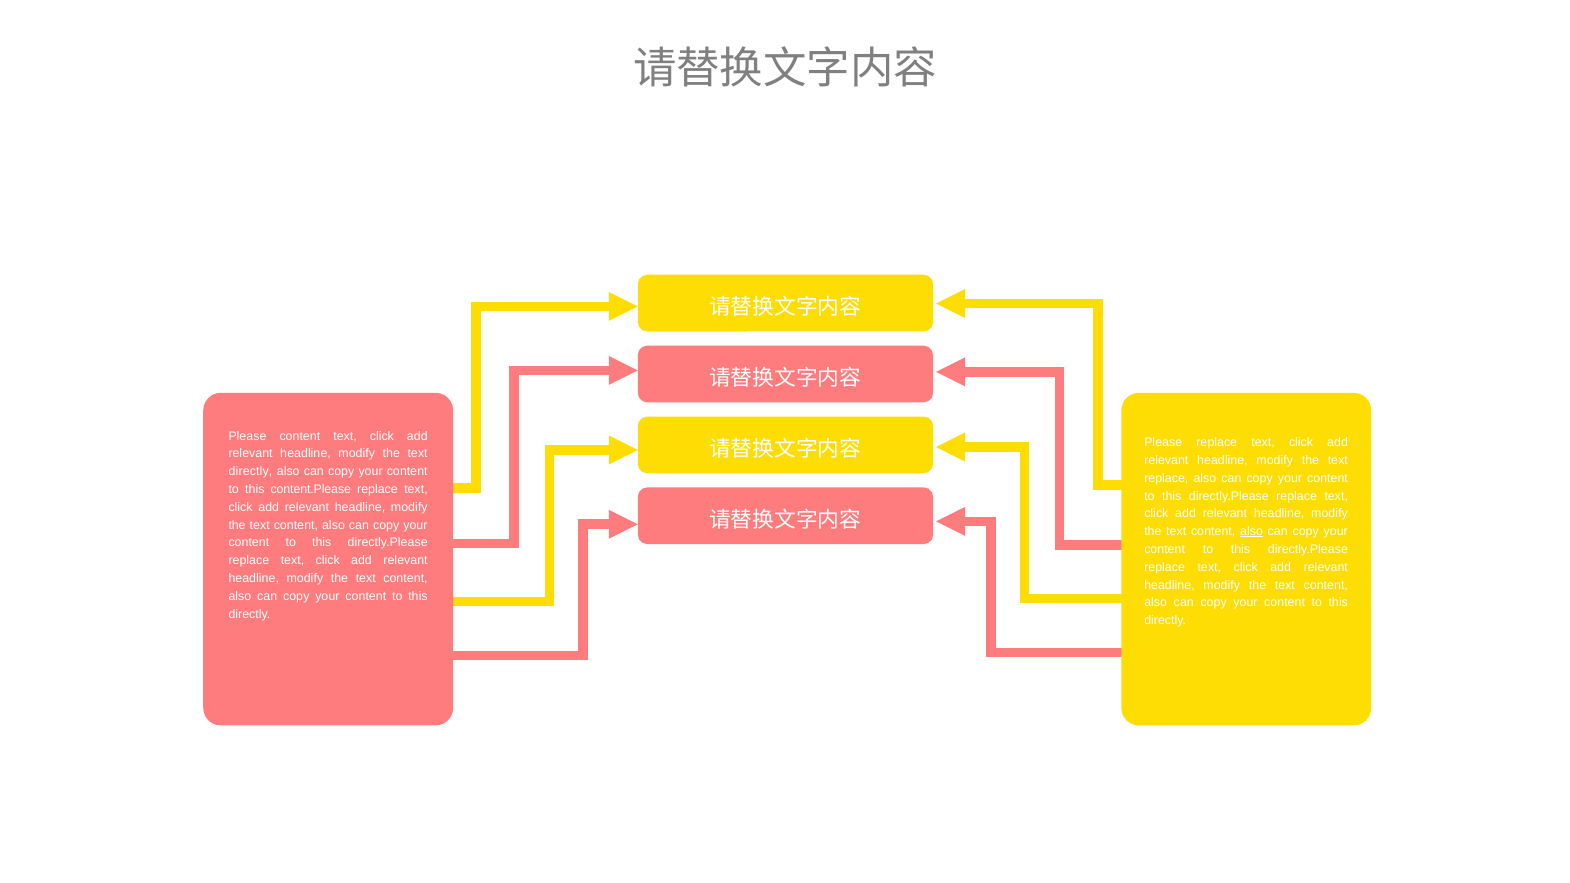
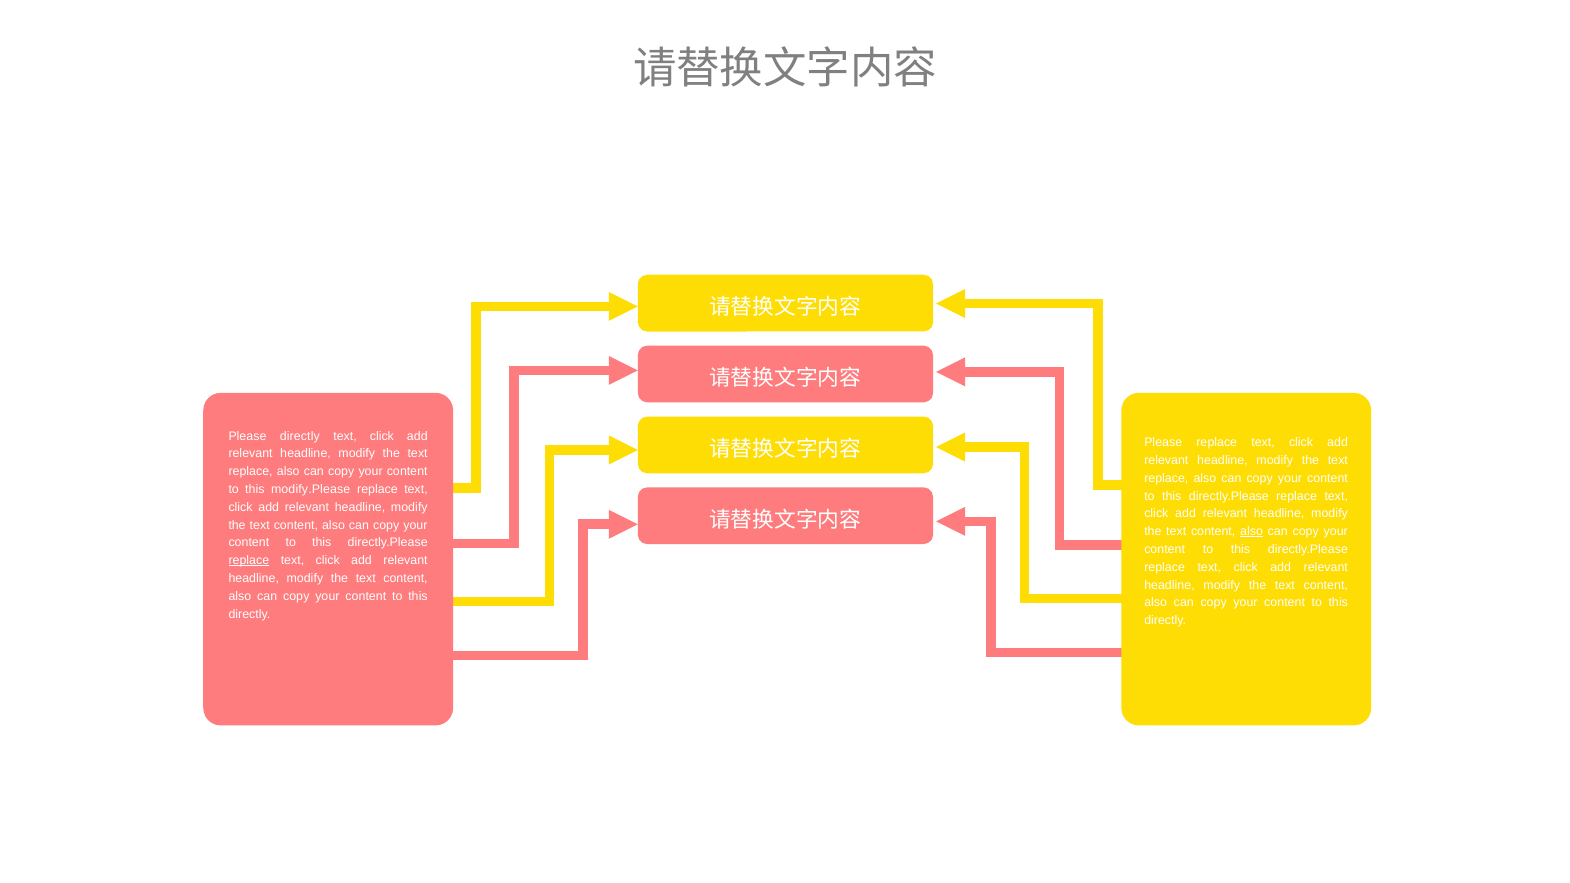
Please content: content -> directly (300, 436)
directly: directly -> replace (251, 472)
content.Please: content.Please -> modify.Please (311, 489)
replace underline: none -> present (249, 561)
